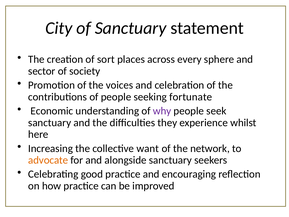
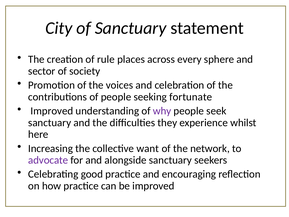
sort: sort -> rule (106, 59)
Economic: Economic -> Improved (52, 111)
advocate colour: orange -> purple (48, 160)
